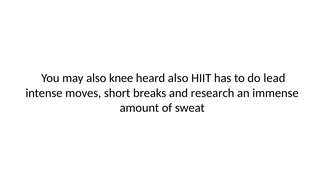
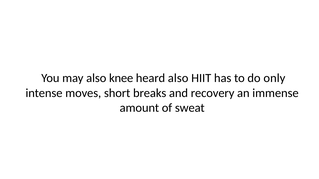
lead: lead -> only (274, 78)
research: research -> recovery (213, 93)
